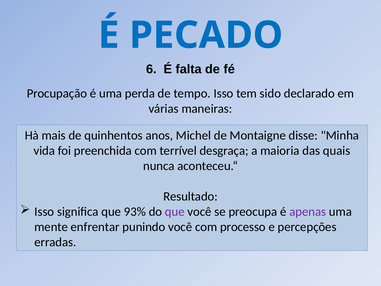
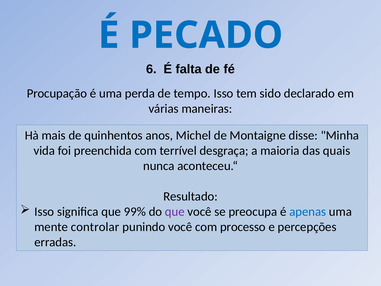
93%: 93% -> 99% (135, 211)
apenas colour: purple -> blue (308, 211)
enfrentar: enfrentar -> controlar (95, 227)
